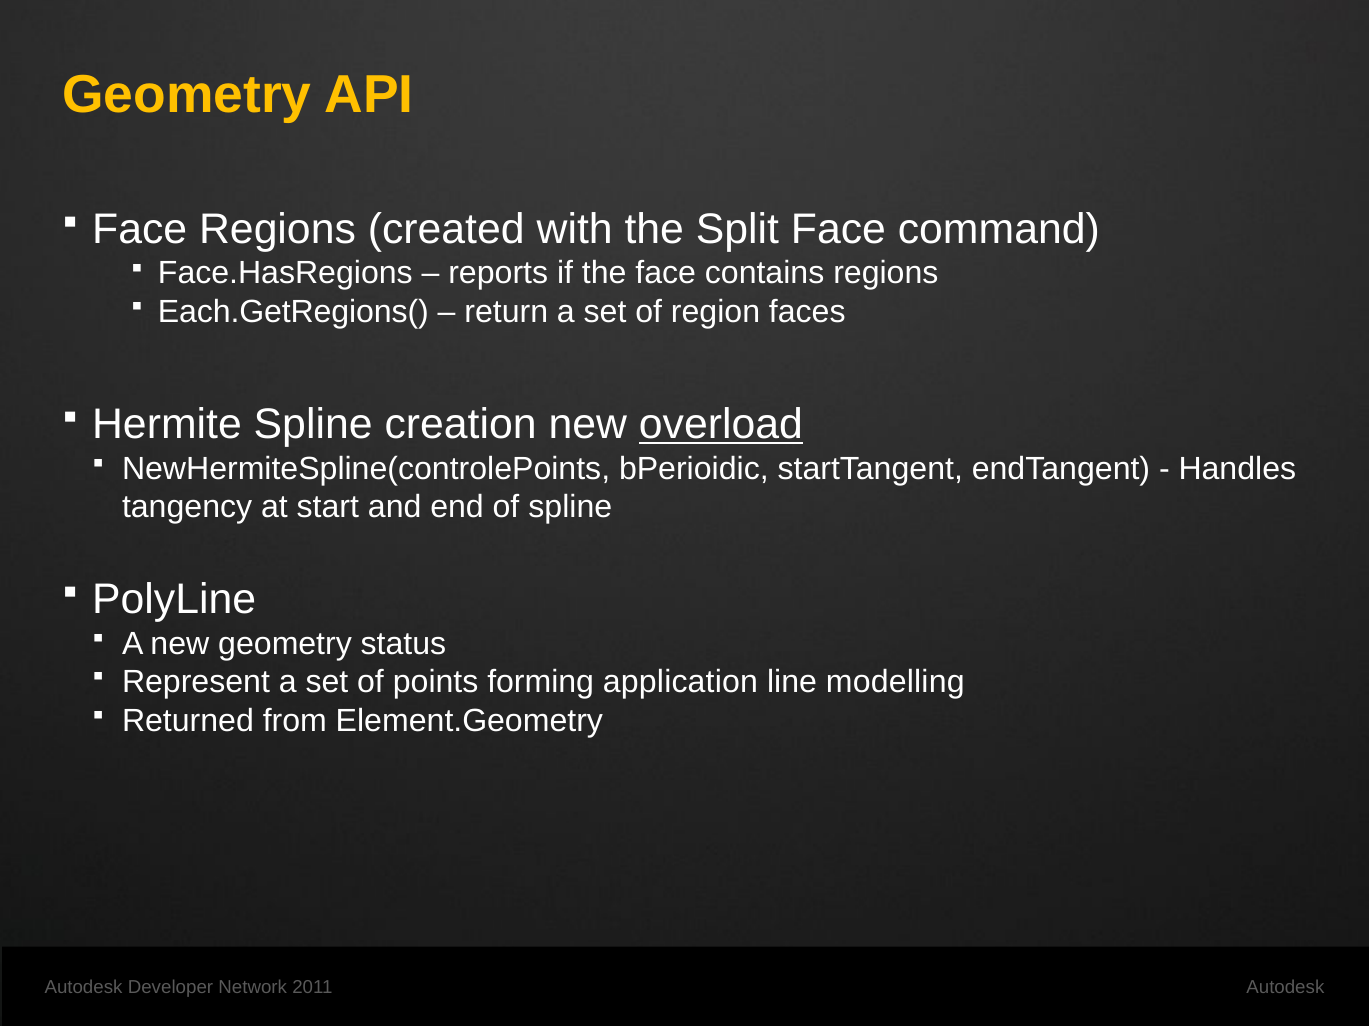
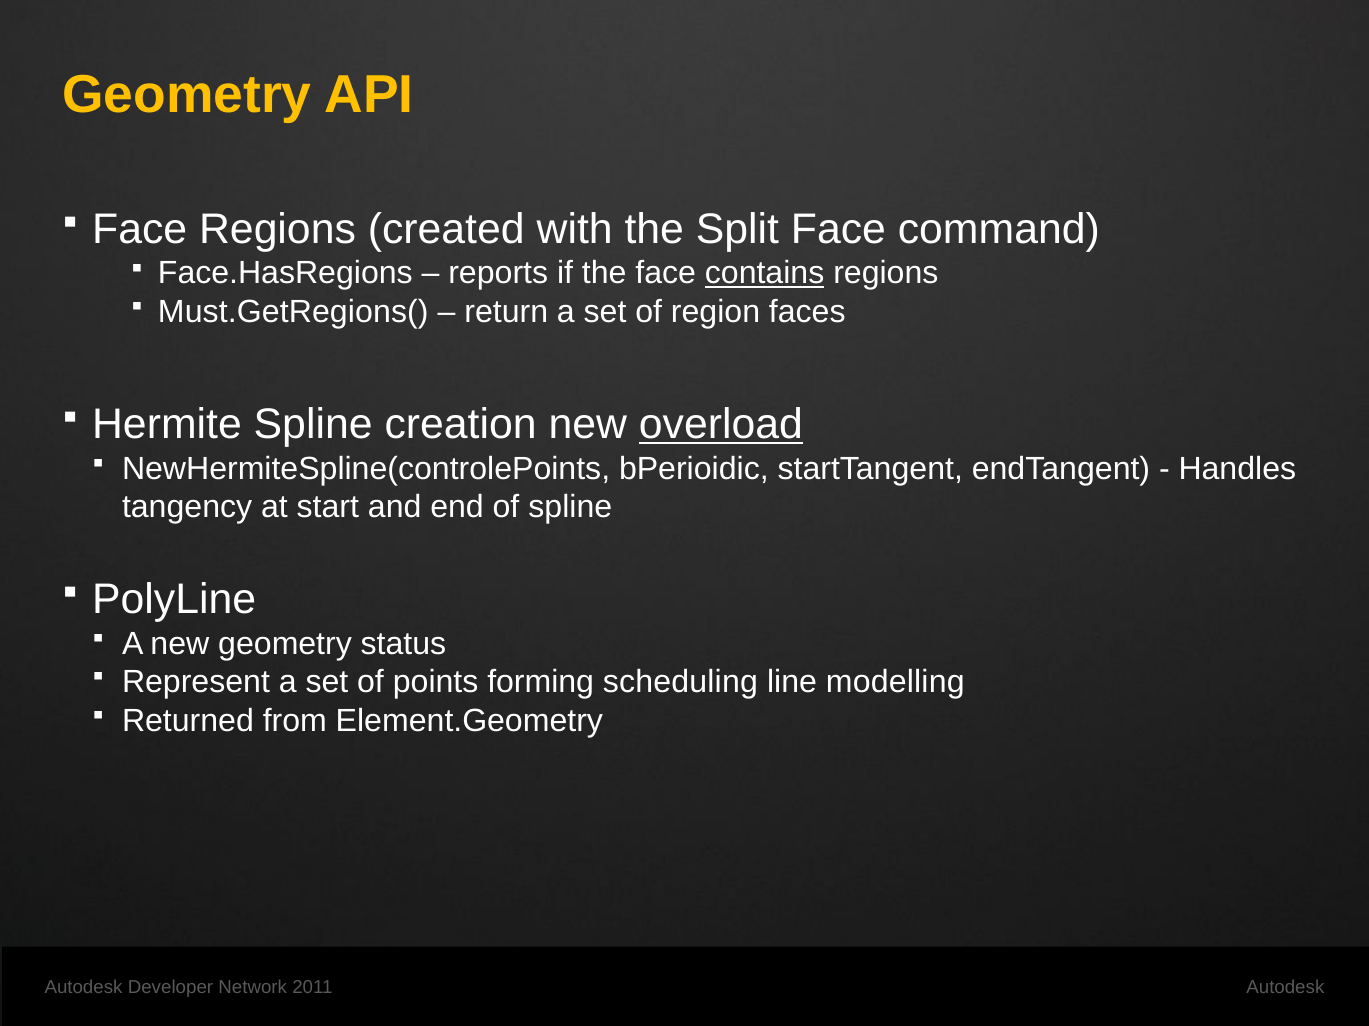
contains underline: none -> present (765, 273)
Each.GetRegions(: Each.GetRegions( -> Must.GetRegions( (293, 312)
application: application -> scheduling (680, 682)
